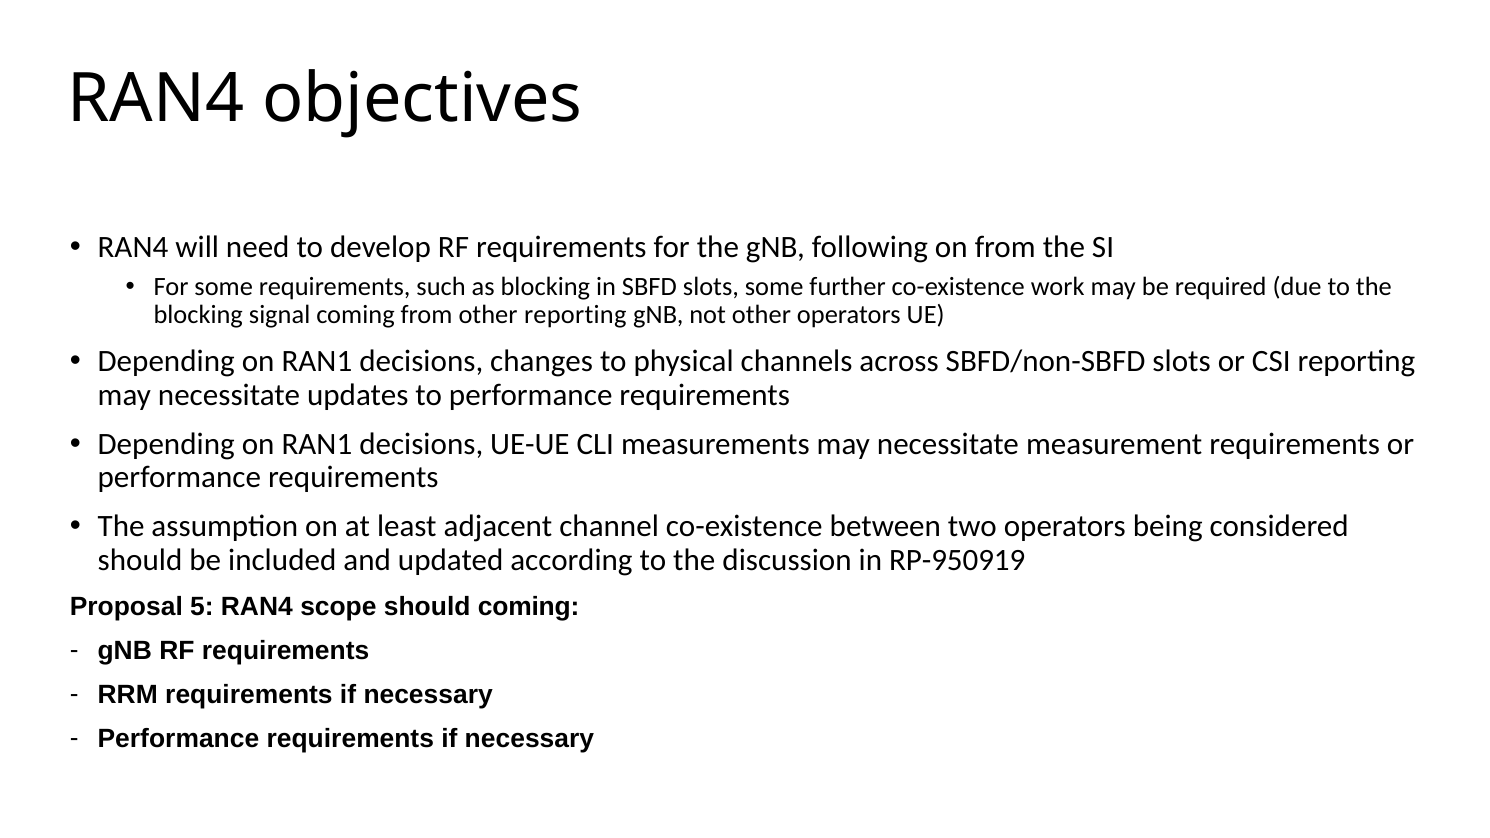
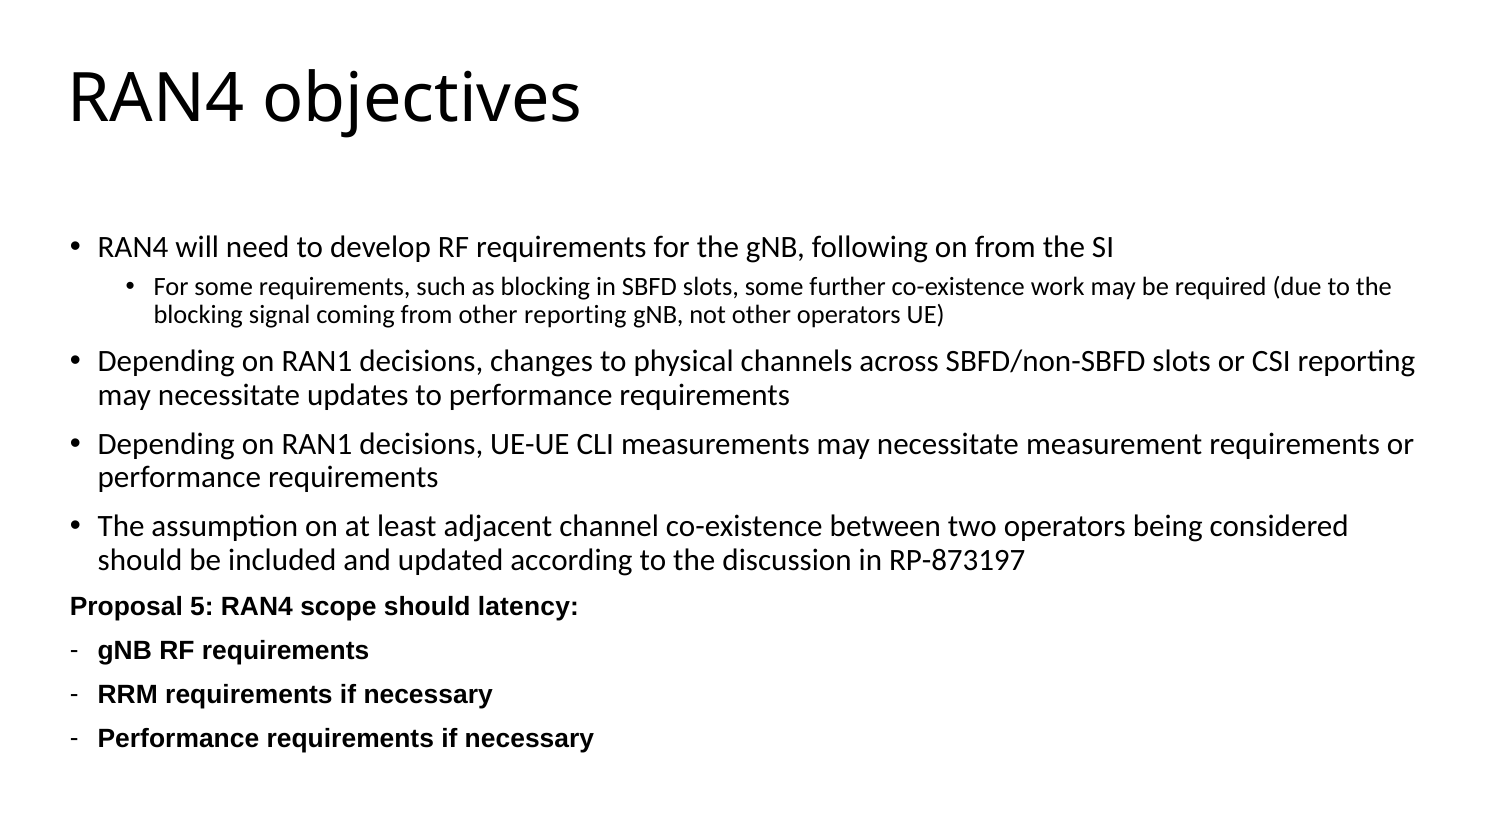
RP-950919: RP-950919 -> RP-873197 (957, 560)
should coming: coming -> latency (528, 607)
